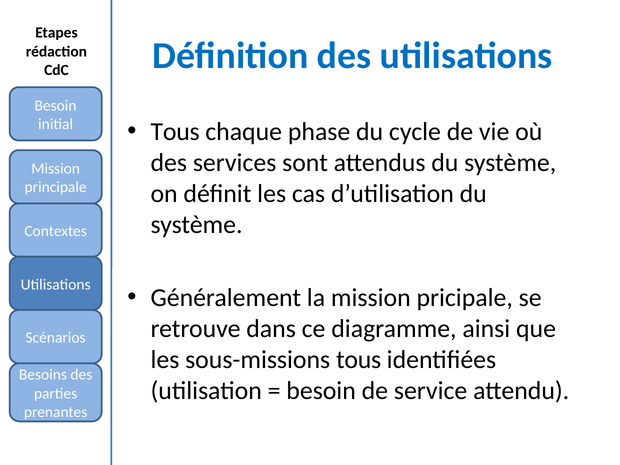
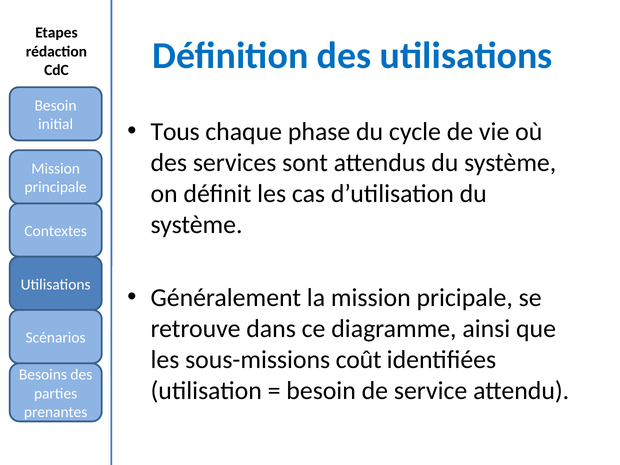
sous-missions tous: tous -> coût (359, 360)
